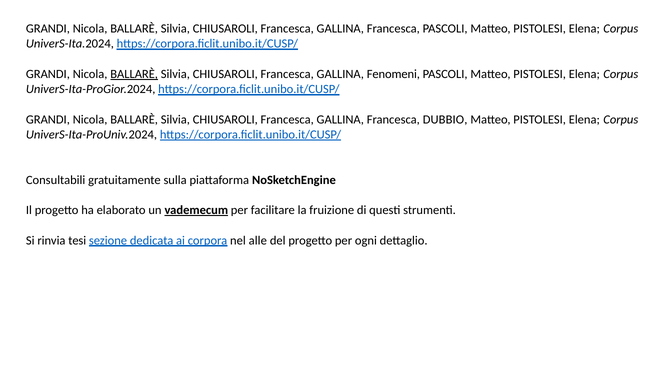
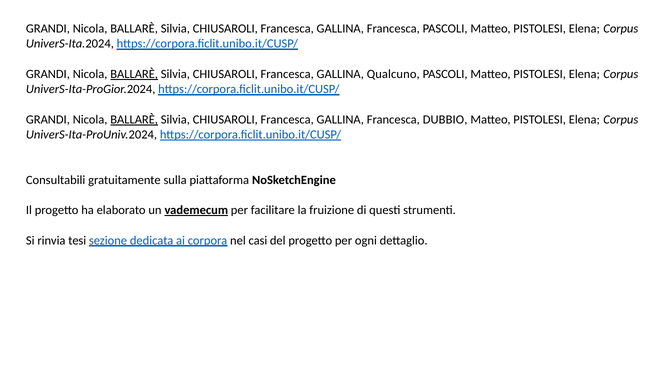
Fenomeni: Fenomeni -> Qualcuno (393, 74)
BALLARÈ underline: none -> present (134, 119)
alle: alle -> casi (258, 240)
